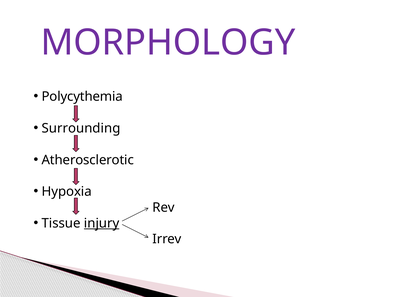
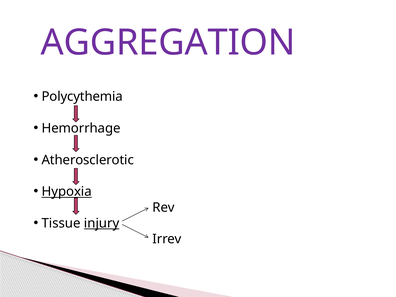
MORPHOLOGY: MORPHOLOGY -> AGGREGATION (168, 43)
Surrounding: Surrounding -> Hemorrhage (81, 128)
Hypoxia underline: none -> present (67, 192)
